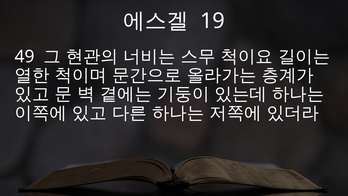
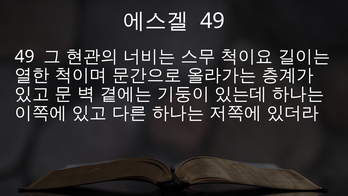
19: 19 -> 49 (212, 21)
